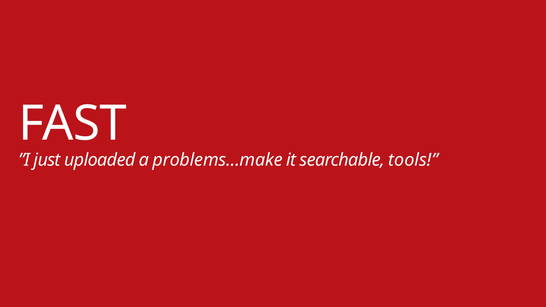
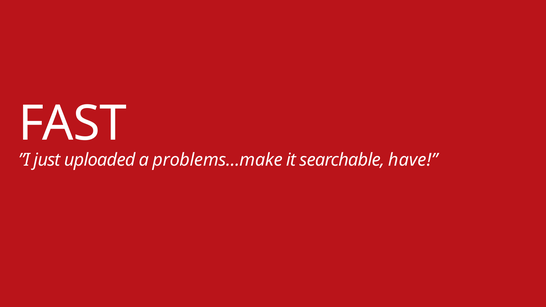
tools: tools -> have (413, 160)
